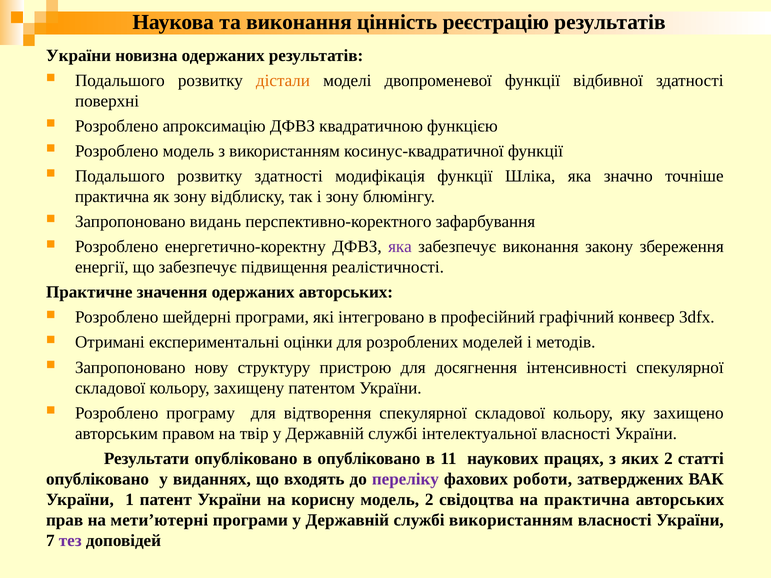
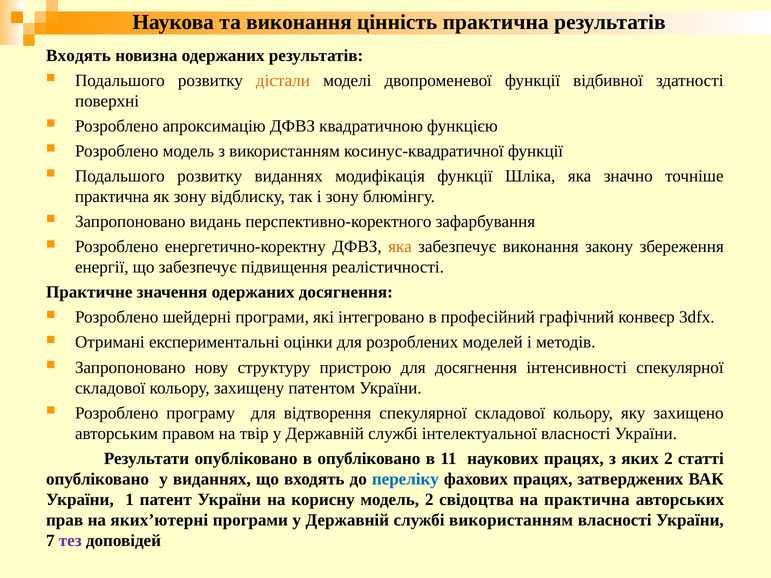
цінність реєстрацію: реєстрацію -> практична (496, 22)
України: України -> Входять (78, 55)
розвитку здатності: здатності -> виданнях (289, 176)
яка colour: purple -> orange (400, 247)
одержаних авторських: авторських -> досягнення (346, 292)
переліку colour: purple -> blue (405, 479)
фахових роботи: роботи -> працях (543, 479)
мети’ютерні: мети’ютерні -> яких’ютерні (159, 520)
